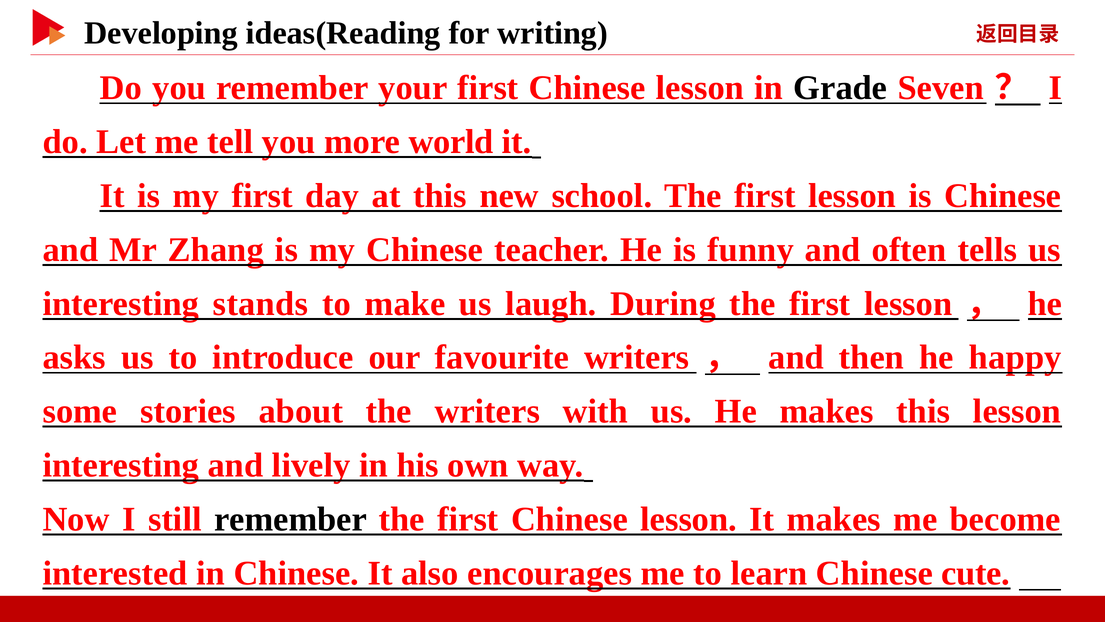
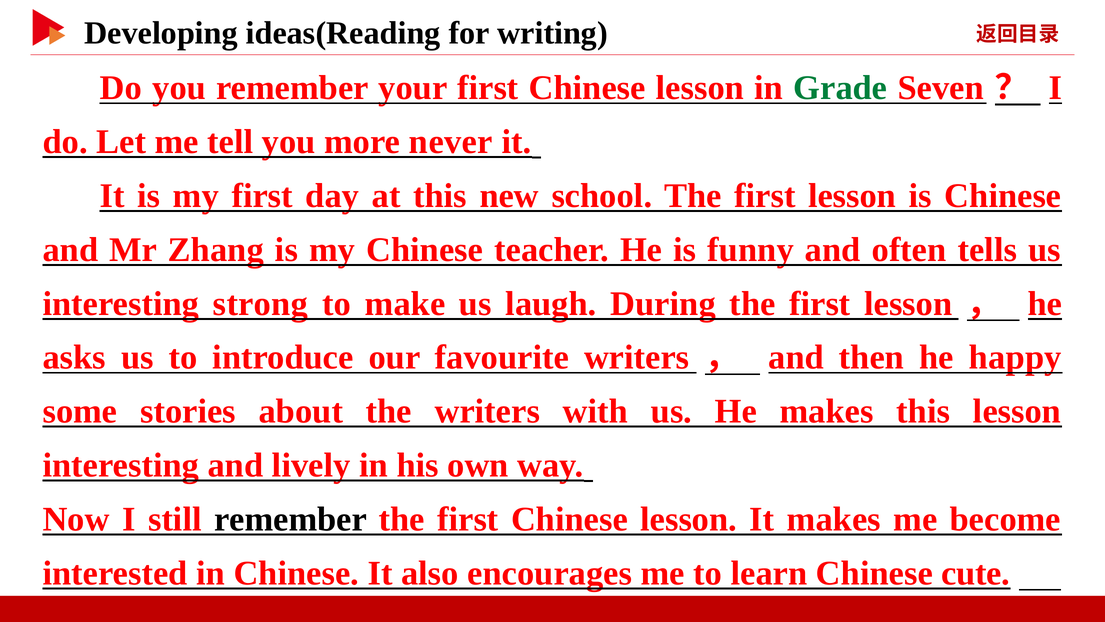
Grade colour: black -> green (840, 88)
world: world -> never (451, 142)
stands: stands -> strong (261, 303)
